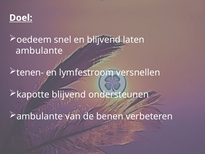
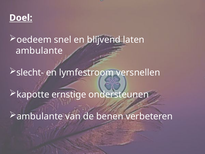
tenen-: tenen- -> slecht- (30, 72)
kapotte blijvend: blijvend -> ernstige (69, 94)
